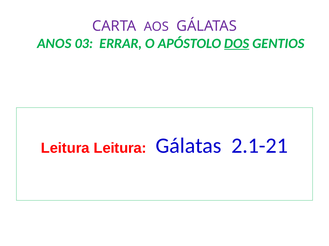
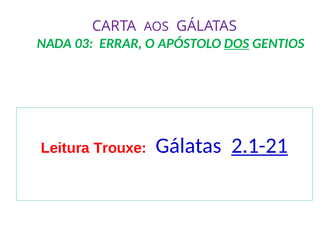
ANOS: ANOS -> NADA (54, 43)
Leitura Leitura: Leitura -> Trouxe (120, 149)
2.1-21 underline: none -> present (260, 146)
